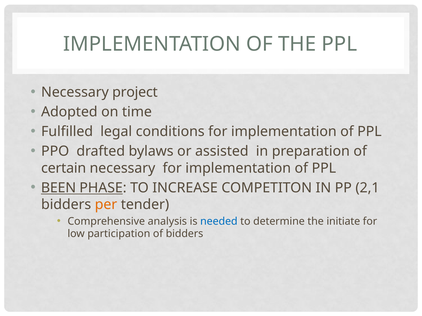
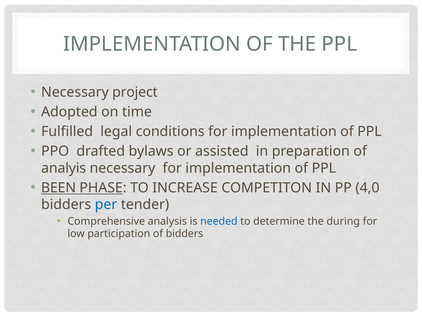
certain: certain -> analyis (64, 168)
2,1: 2,1 -> 4,0 (367, 188)
per colour: orange -> blue (106, 205)
initiate: initiate -> during (343, 222)
